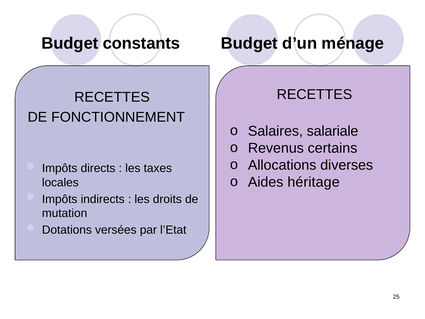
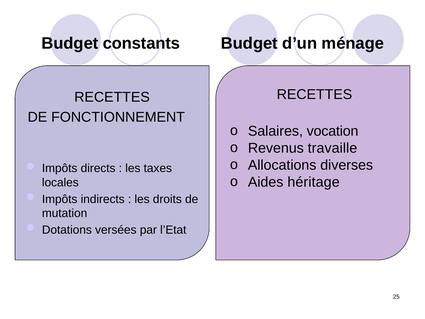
salariale: salariale -> vocation (333, 131)
certains: certains -> travaille (332, 148)
